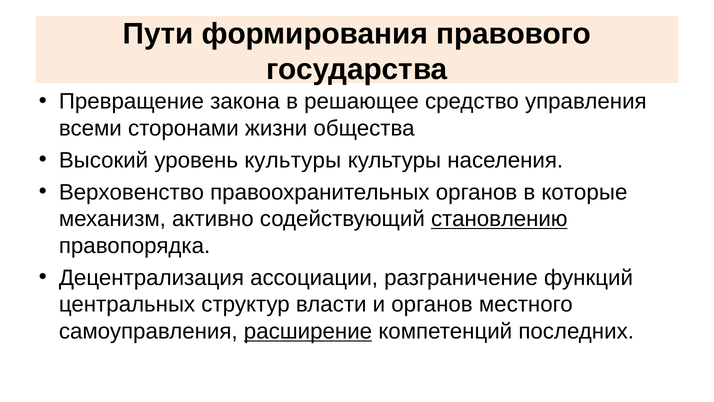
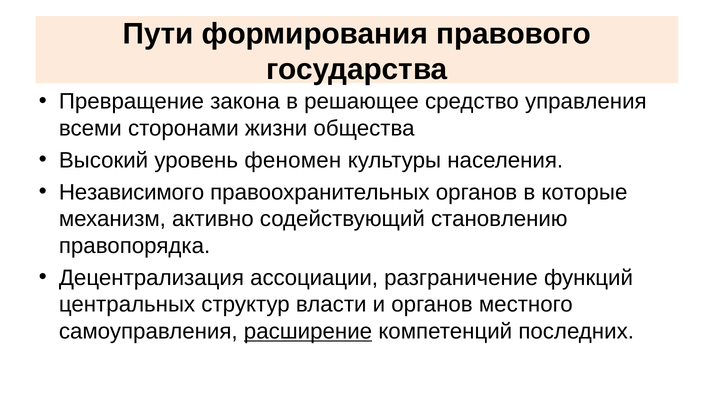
уровень культуры: культуры -> феномен (293, 160)
Верховенство: Верховенство -> Независимого (132, 192)
становлению underline: present -> none (499, 219)
